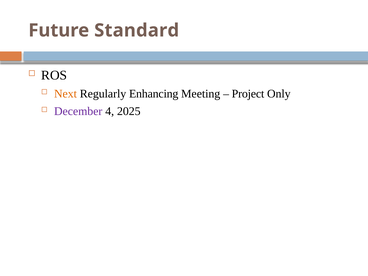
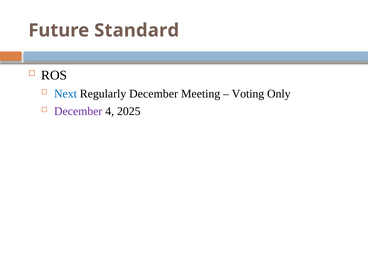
Next colour: orange -> blue (65, 94)
Regularly Enhancing: Enhancing -> December (154, 94)
Project: Project -> Voting (248, 94)
